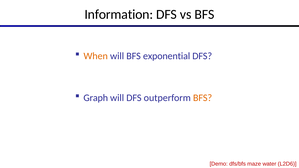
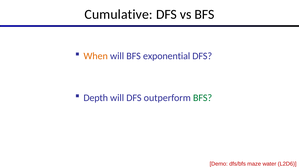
Information: Information -> Cumulative (119, 14)
Graph: Graph -> Depth (96, 98)
BFS colour: orange -> green (203, 98)
